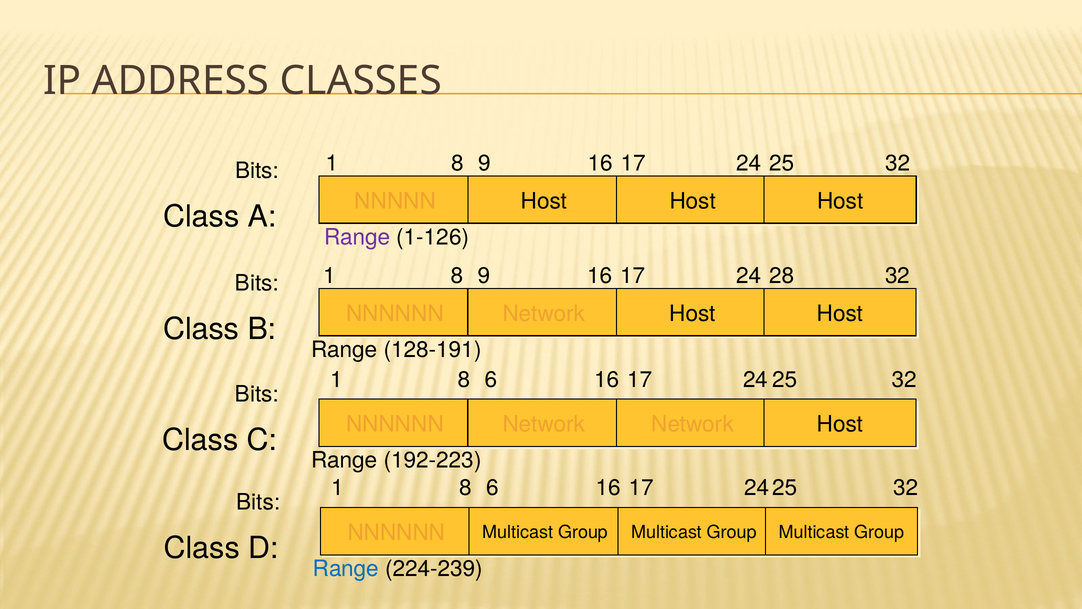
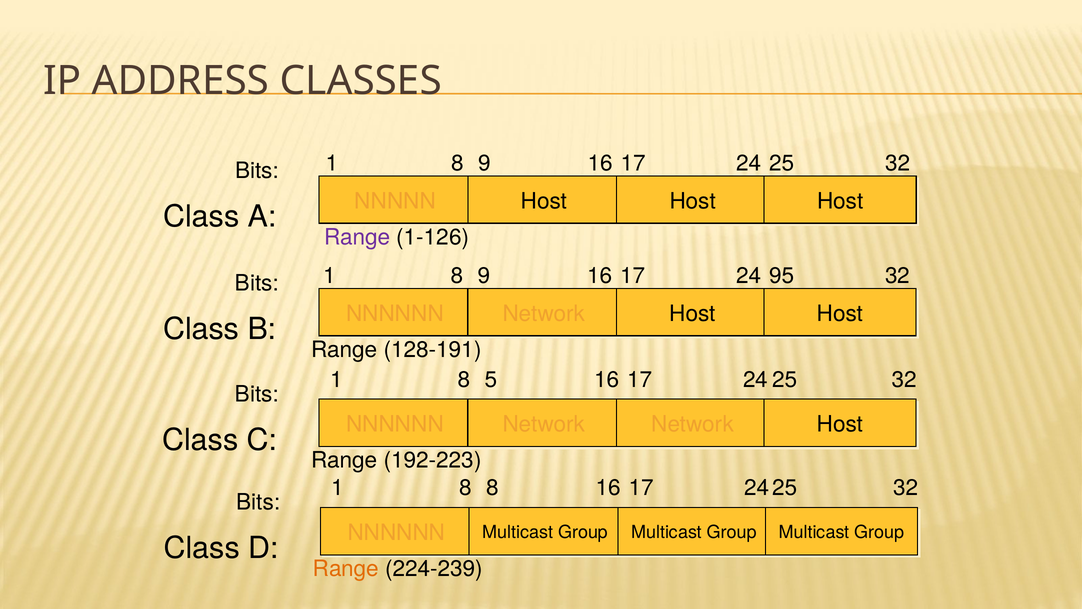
28: 28 -> 95 (782, 275)
6: 6 -> 5 (491, 379)
6: 6 -> 8 (492, 488)
Range colour: blue -> orange (346, 568)
